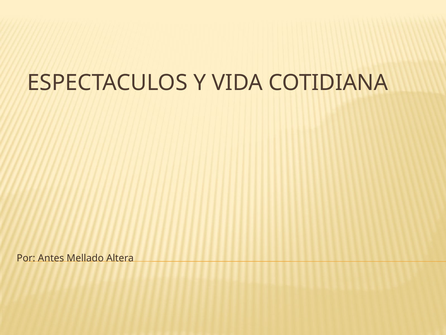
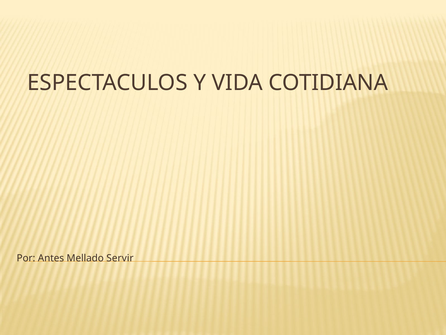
Altera: Altera -> Servir (120, 258)
